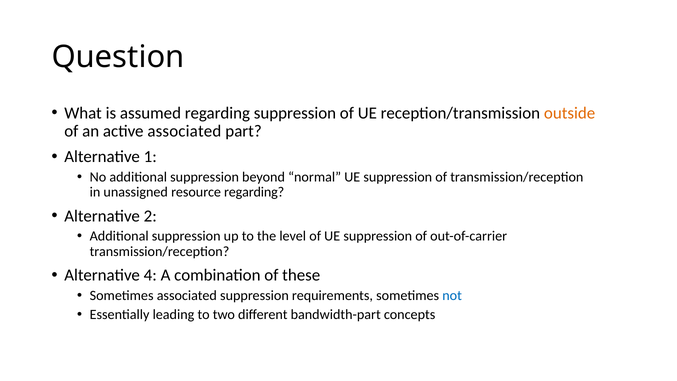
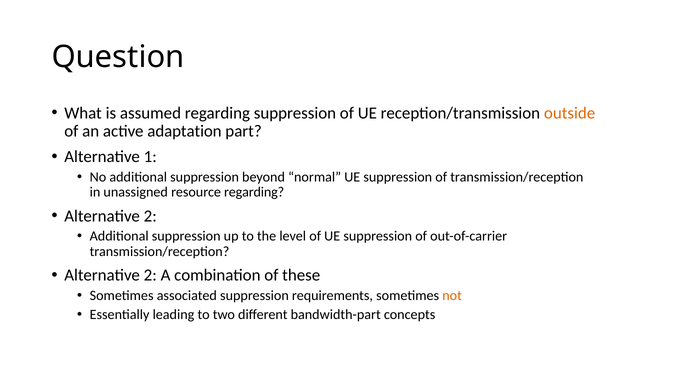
active associated: associated -> adaptation (184, 131)
4: 4 -> 2 (150, 275)
not colour: blue -> orange (452, 296)
